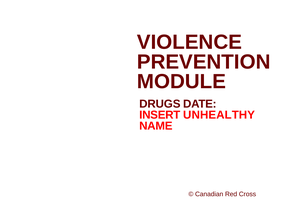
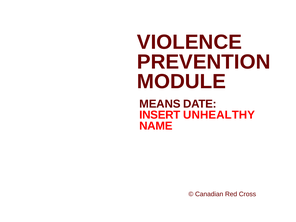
DRUGS: DRUGS -> MEANS (160, 104)
